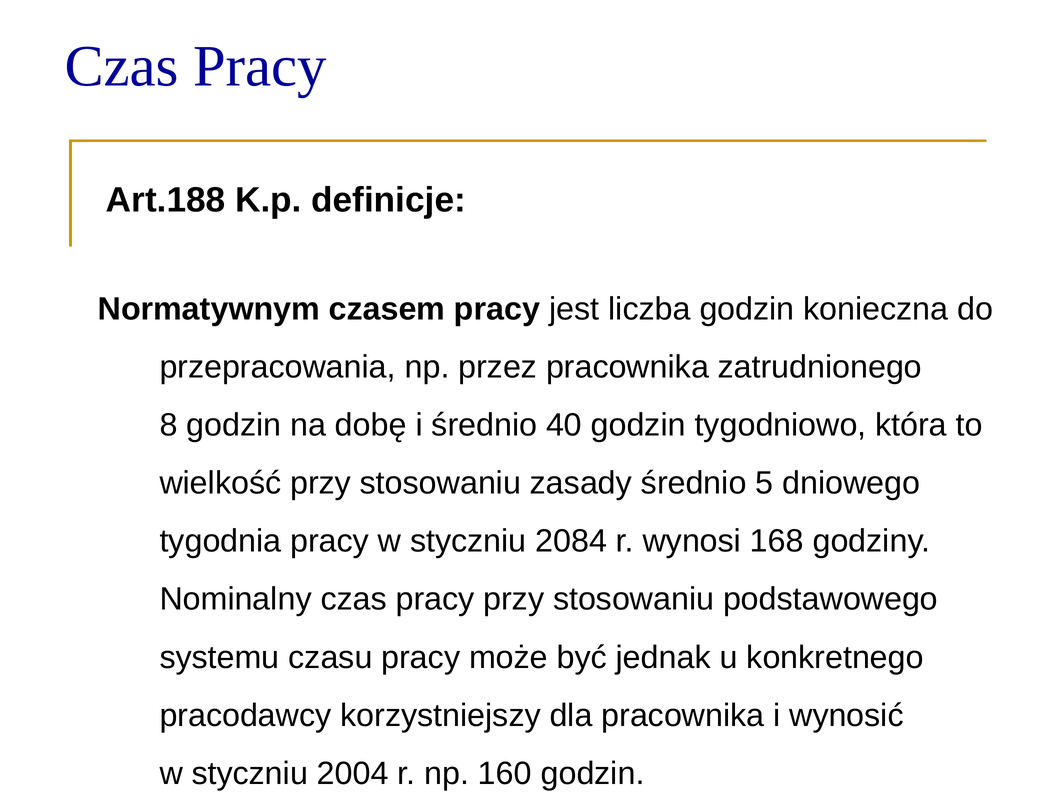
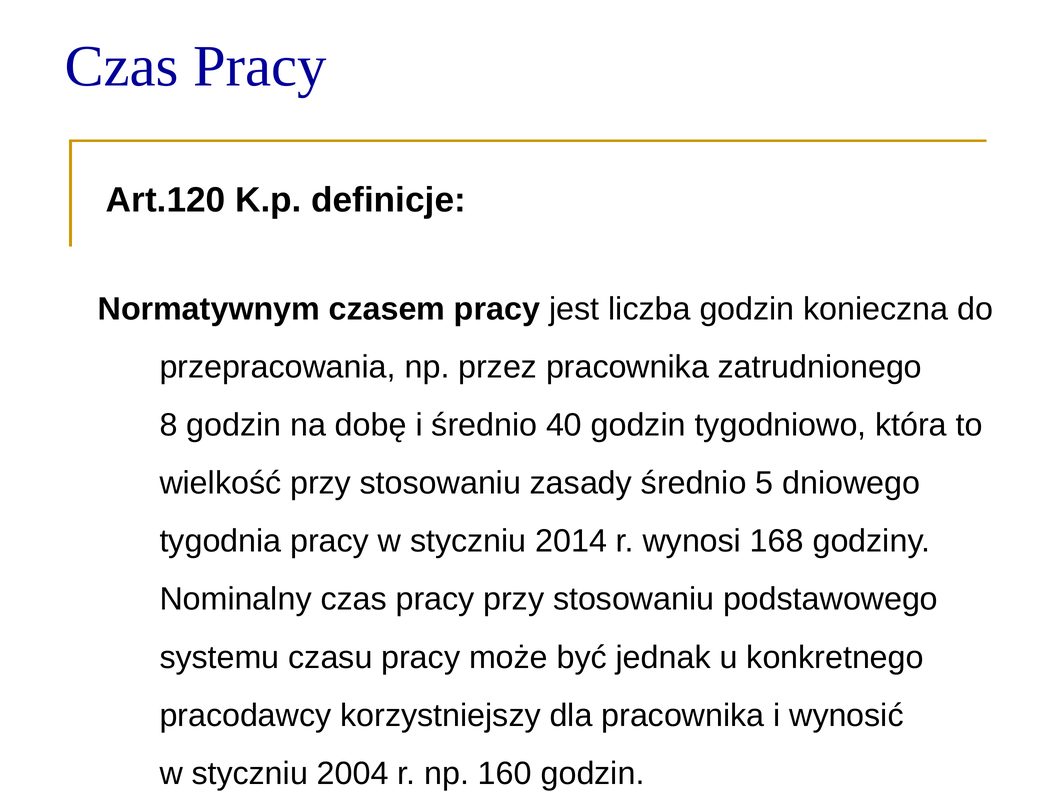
Art.188: Art.188 -> Art.120 (166, 200)
2084: 2084 -> 2014 (571, 542)
